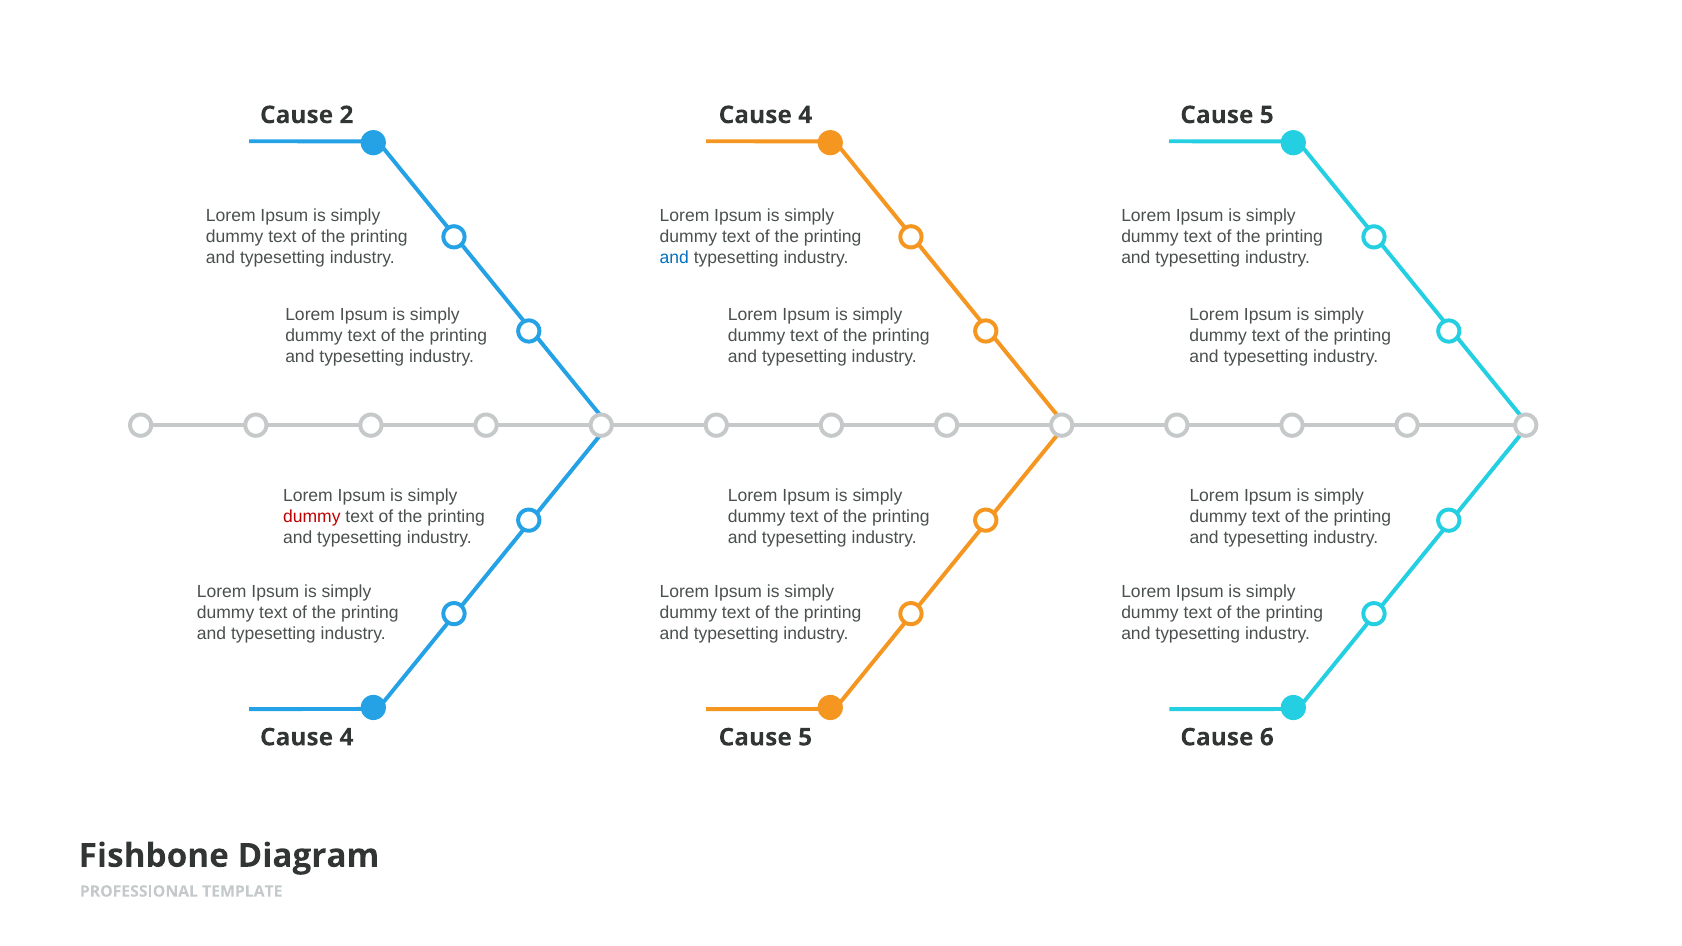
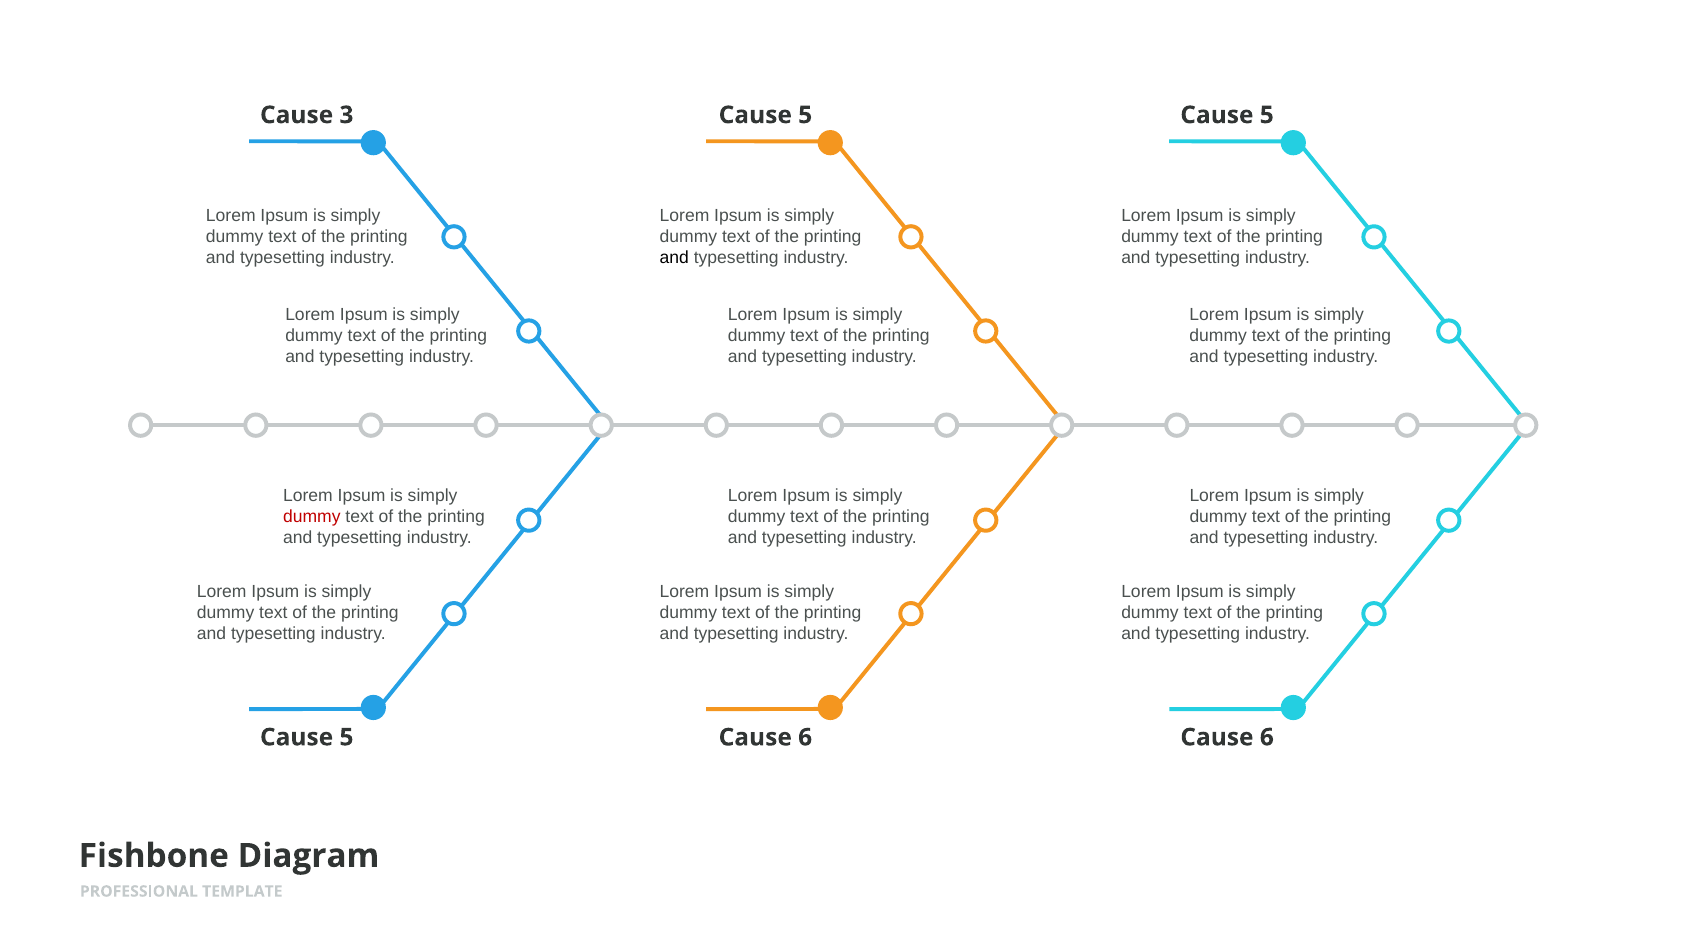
2: 2 -> 3 (347, 115)
4: 4 -> 5 (805, 115)
and colour: blue -> black (674, 258)
4: 4 -> 5 (346, 737)
5: 5 -> 6 (805, 737)
